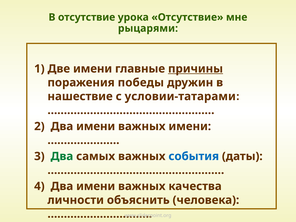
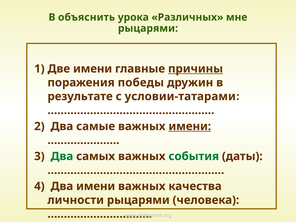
В отсутствие: отсутствие -> объяснить (87, 17)
урока Отсутствие: Отсутствие -> Различных (187, 17)
нашествие: нашествие -> результате (80, 96)
2 Два имени: имени -> самые (96, 126)
имени underline: none -> present (190, 126)
события colour: blue -> green (194, 156)
личности объяснить: объяснить -> рыцарями (138, 200)
